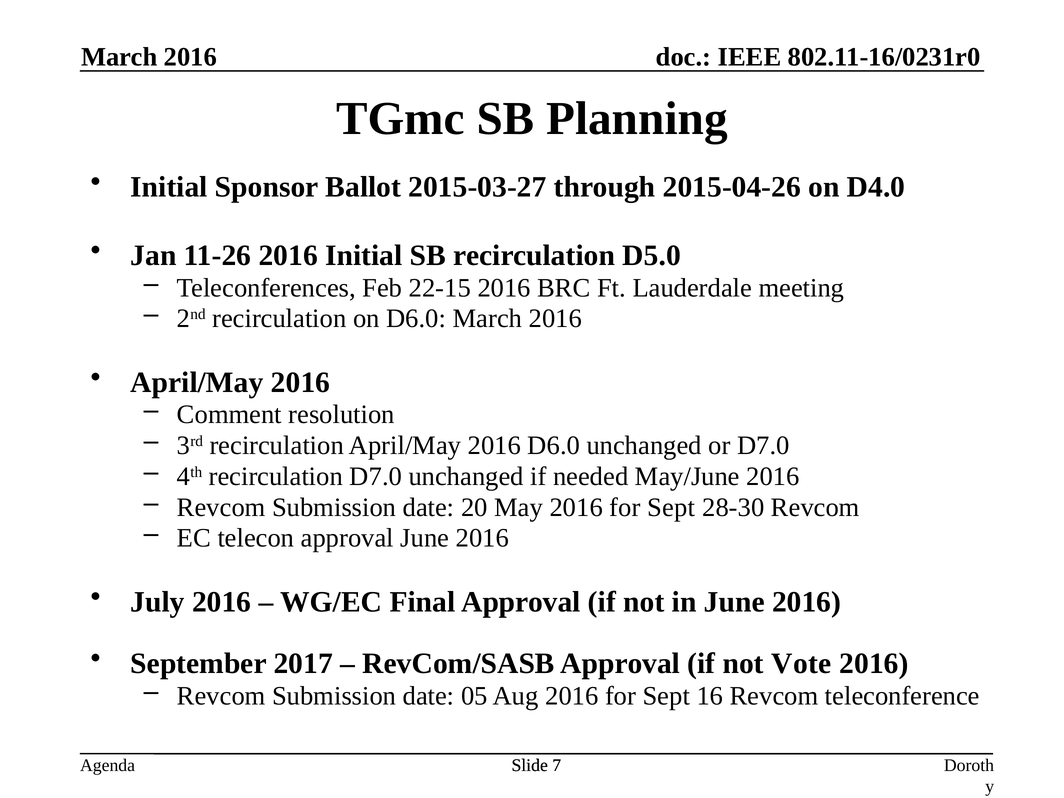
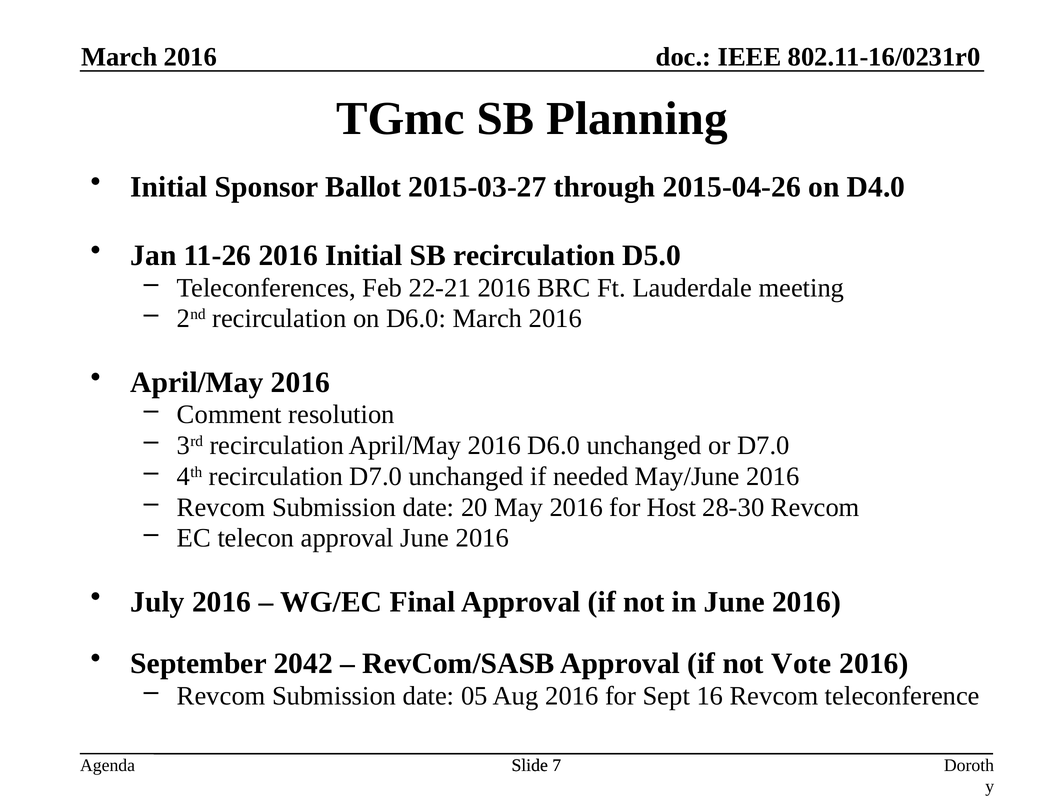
22-15: 22-15 -> 22-21 (440, 288)
May 2016 for Sept: Sept -> Host (671, 507)
2017: 2017 -> 2042 (303, 663)
